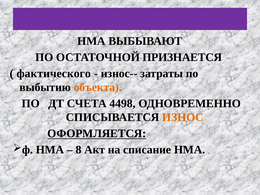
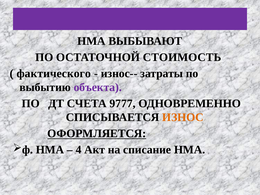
ПРИЗНАЕТСЯ: ПРИЗНАЕТСЯ -> СТОИМОСТЬ (182, 57)
объекта colour: orange -> purple (98, 87)
4498: 4498 -> 9777 (123, 103)
8: 8 -> 4 (79, 150)
